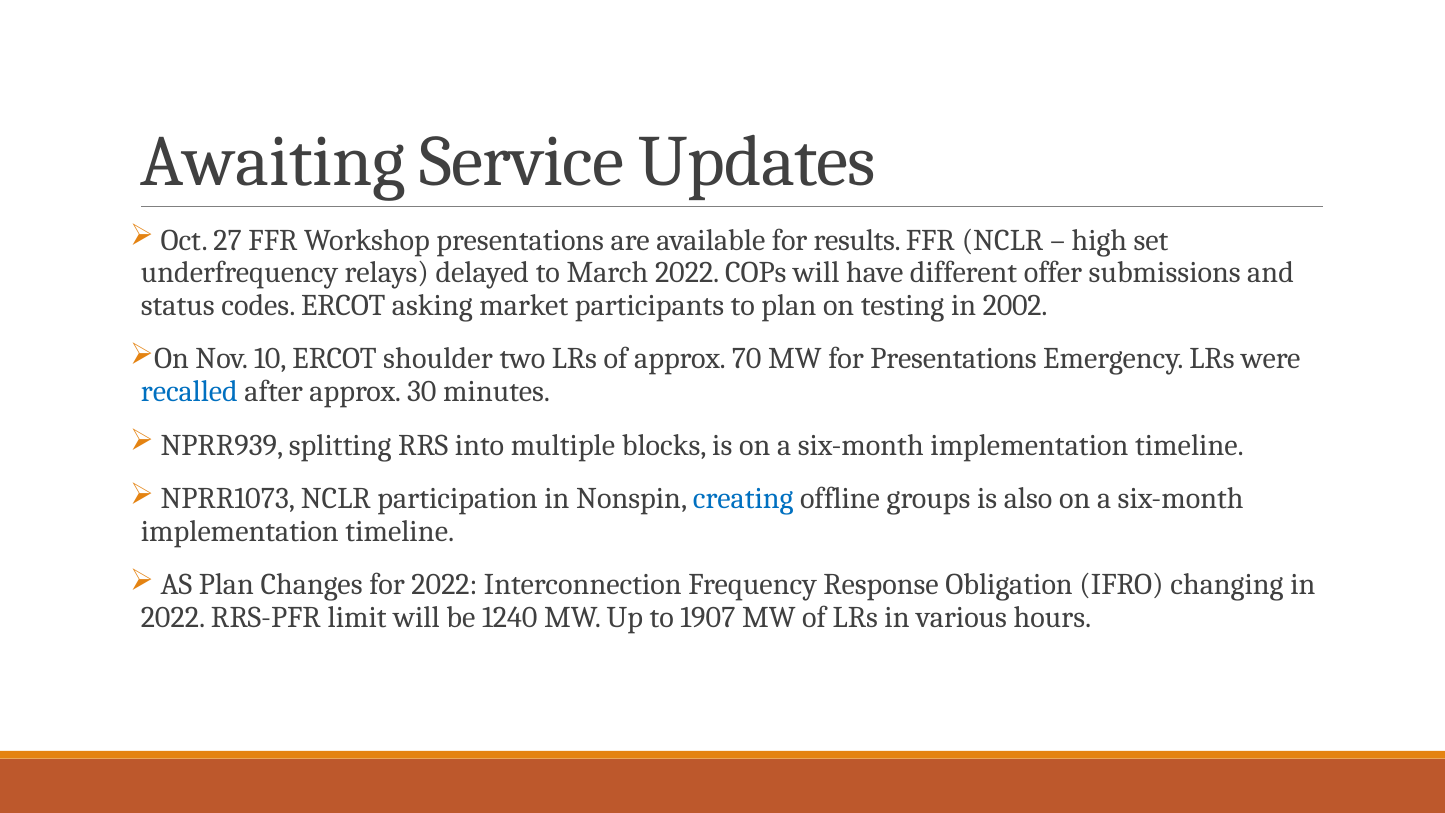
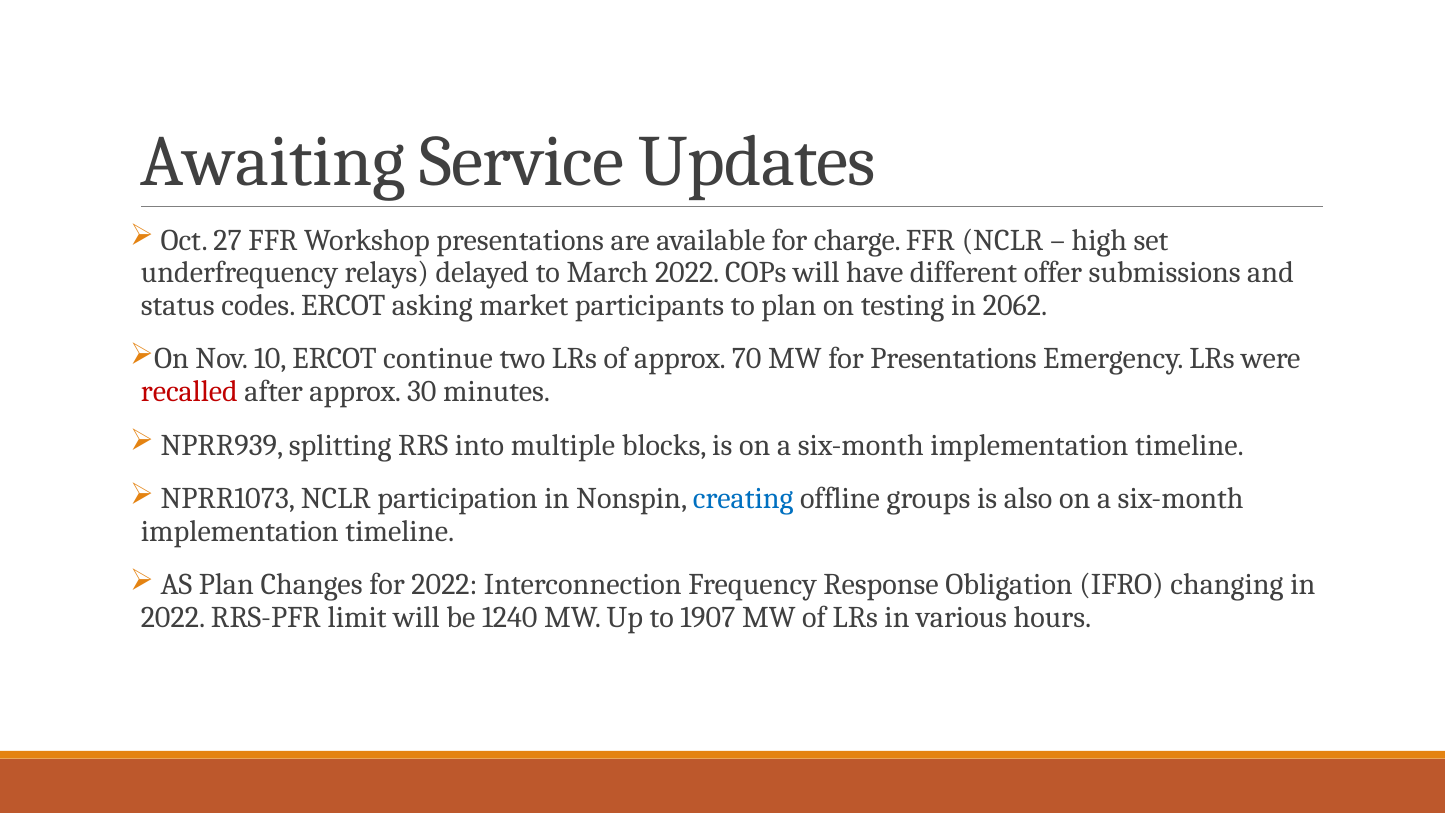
results: results -> charge (857, 240)
2002: 2002 -> 2062 (1015, 305)
shoulder: shoulder -> continue (438, 359)
recalled colour: blue -> red (189, 391)
